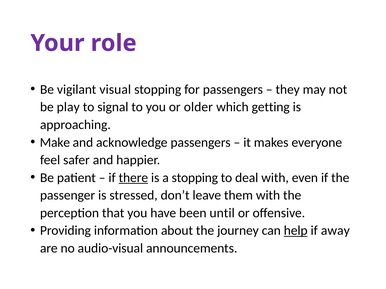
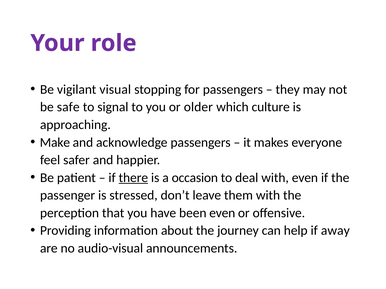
play: play -> safe (68, 107)
getting: getting -> culture (271, 107)
a stopping: stopping -> occasion (195, 178)
been until: until -> even (222, 213)
help underline: present -> none (296, 231)
